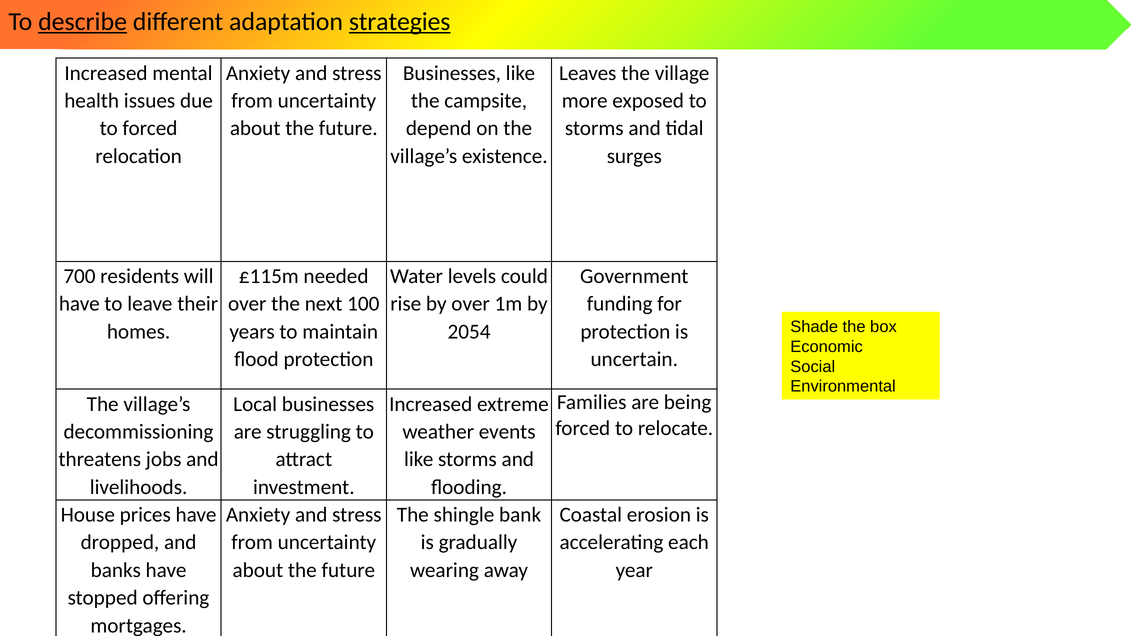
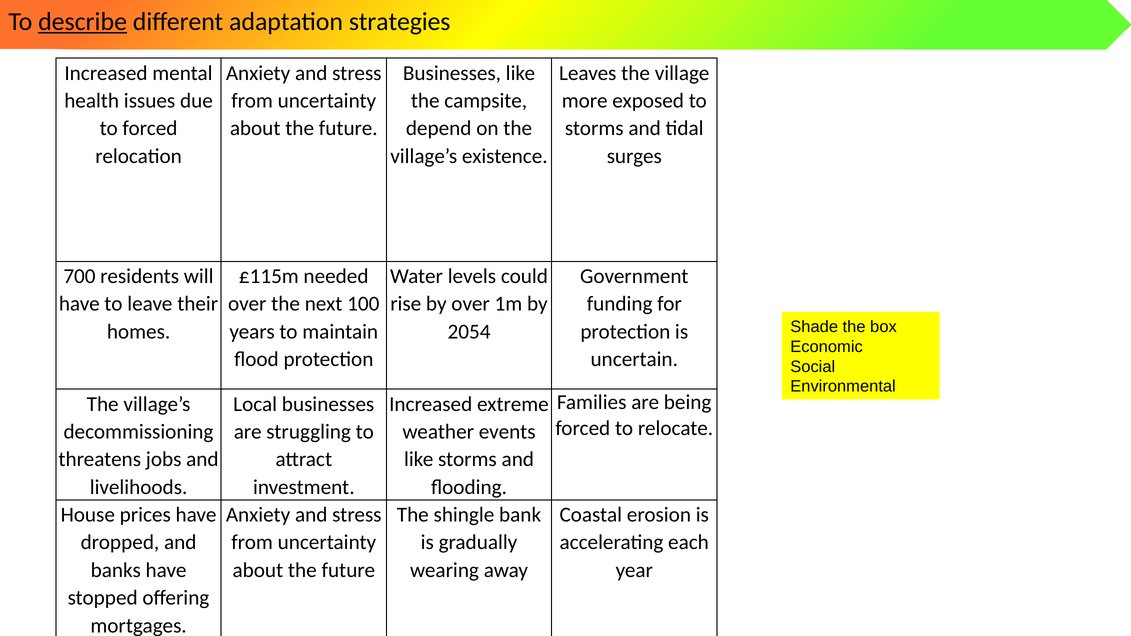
strategies underline: present -> none (400, 22)
